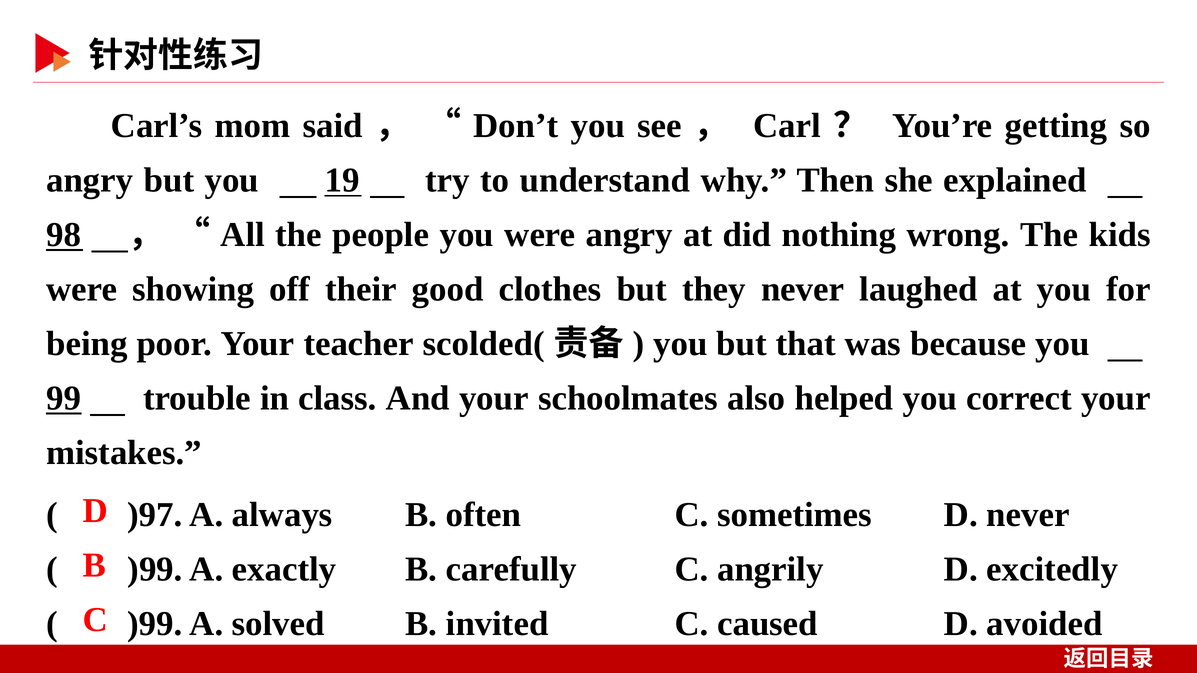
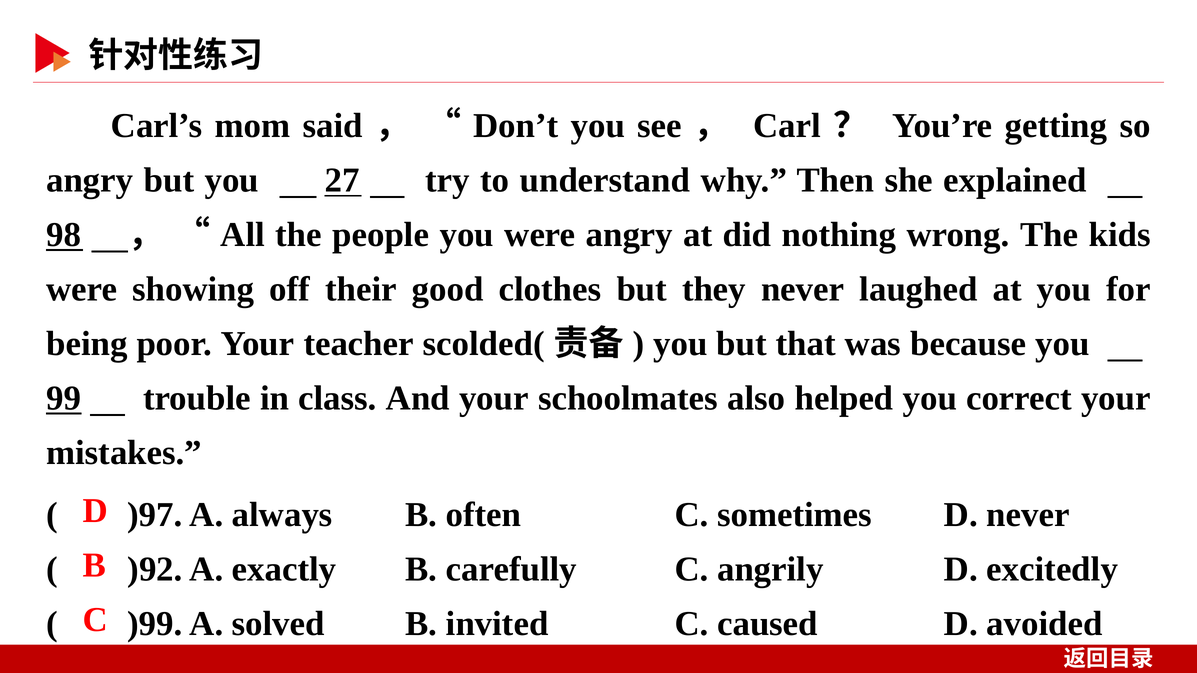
19: 19 -> 27 (342, 180)
)99: )99 -> )92 (155, 569)
